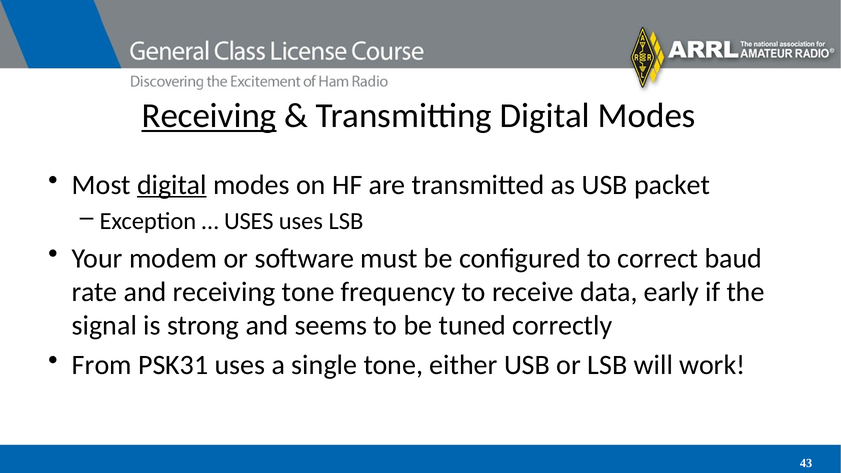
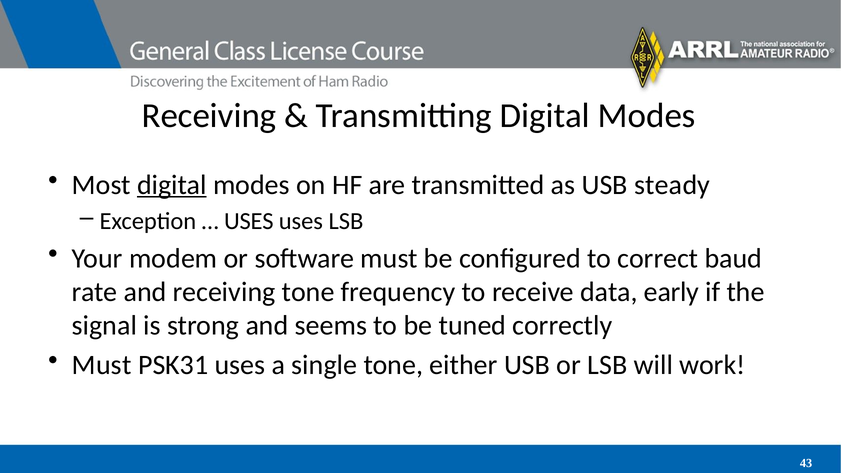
Receiving underline: present -> none (209, 116)
packet: packet -> steady (672, 185)
From: From -> Must (102, 365)
